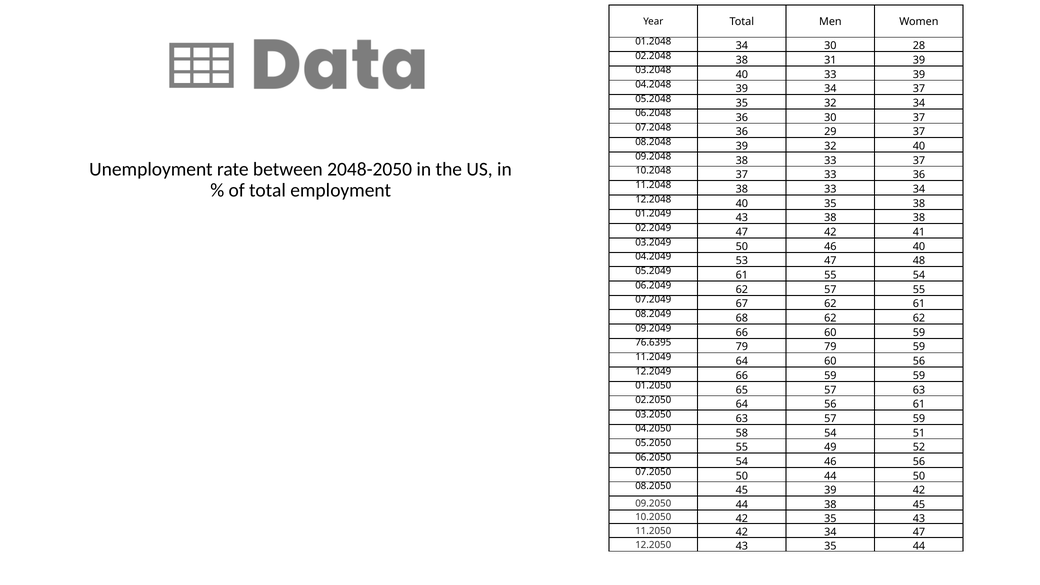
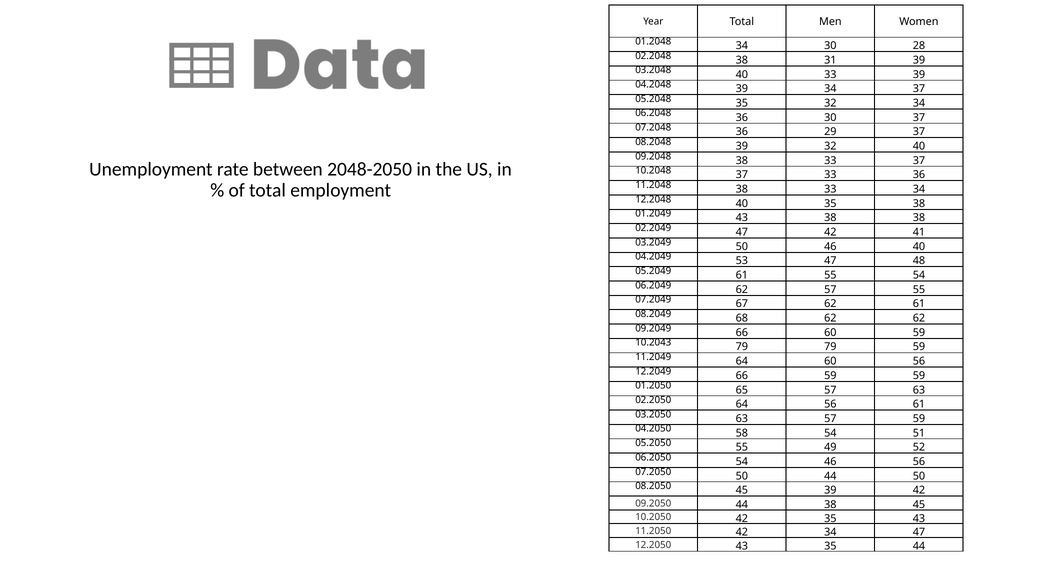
76.6395: 76.6395 -> 10.2043 (653, 343)
